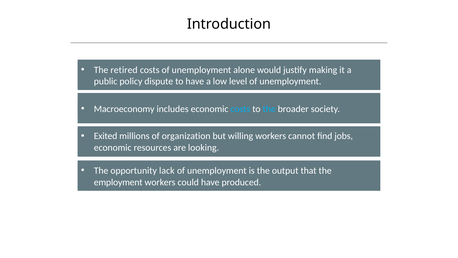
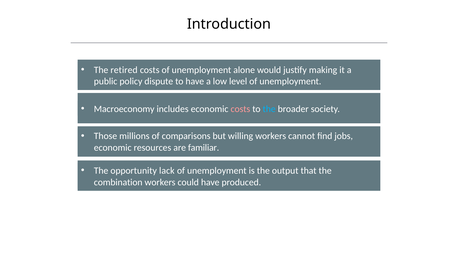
costs colour: light blue -> pink (240, 109)
Exited: Exited -> Those (106, 136)
organization: organization -> comparisons (186, 136)
looking: looking -> familiar (204, 147)
employment: employment -> combination (118, 182)
